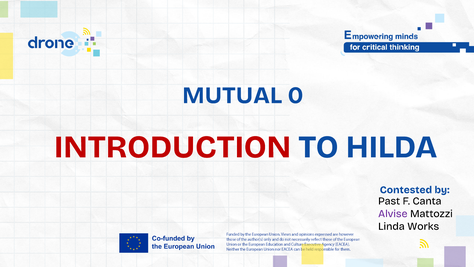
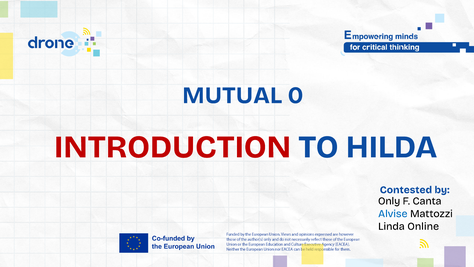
Past: Past -> Only (389, 201)
Alvise colour: purple -> blue (393, 213)
Works: Works -> Online (423, 226)
